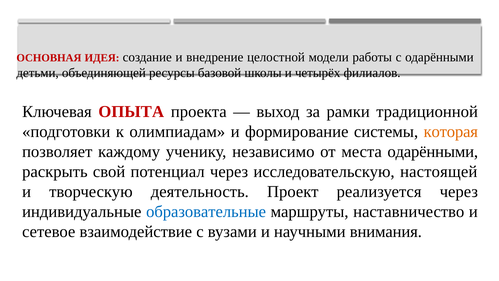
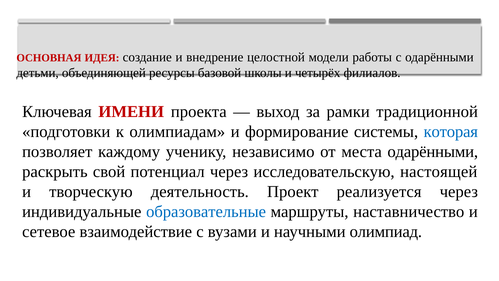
ОПЫТА: ОПЫТА -> ИМЕНИ (131, 111)
которая colour: orange -> blue (451, 131)
внимания: внимания -> олимпиад (386, 231)
